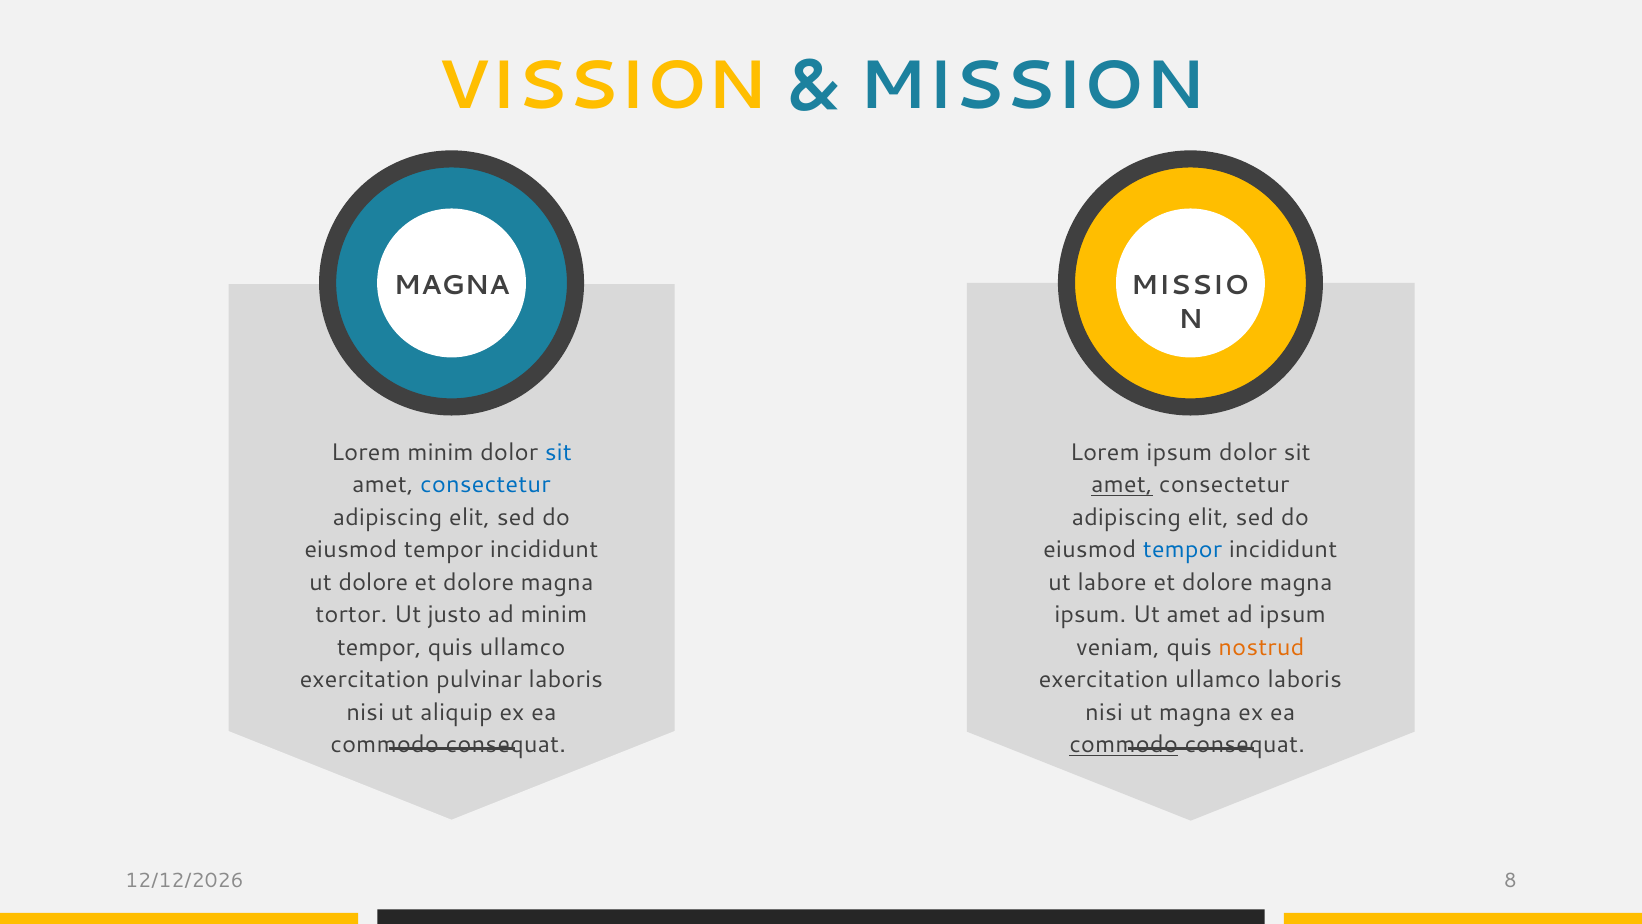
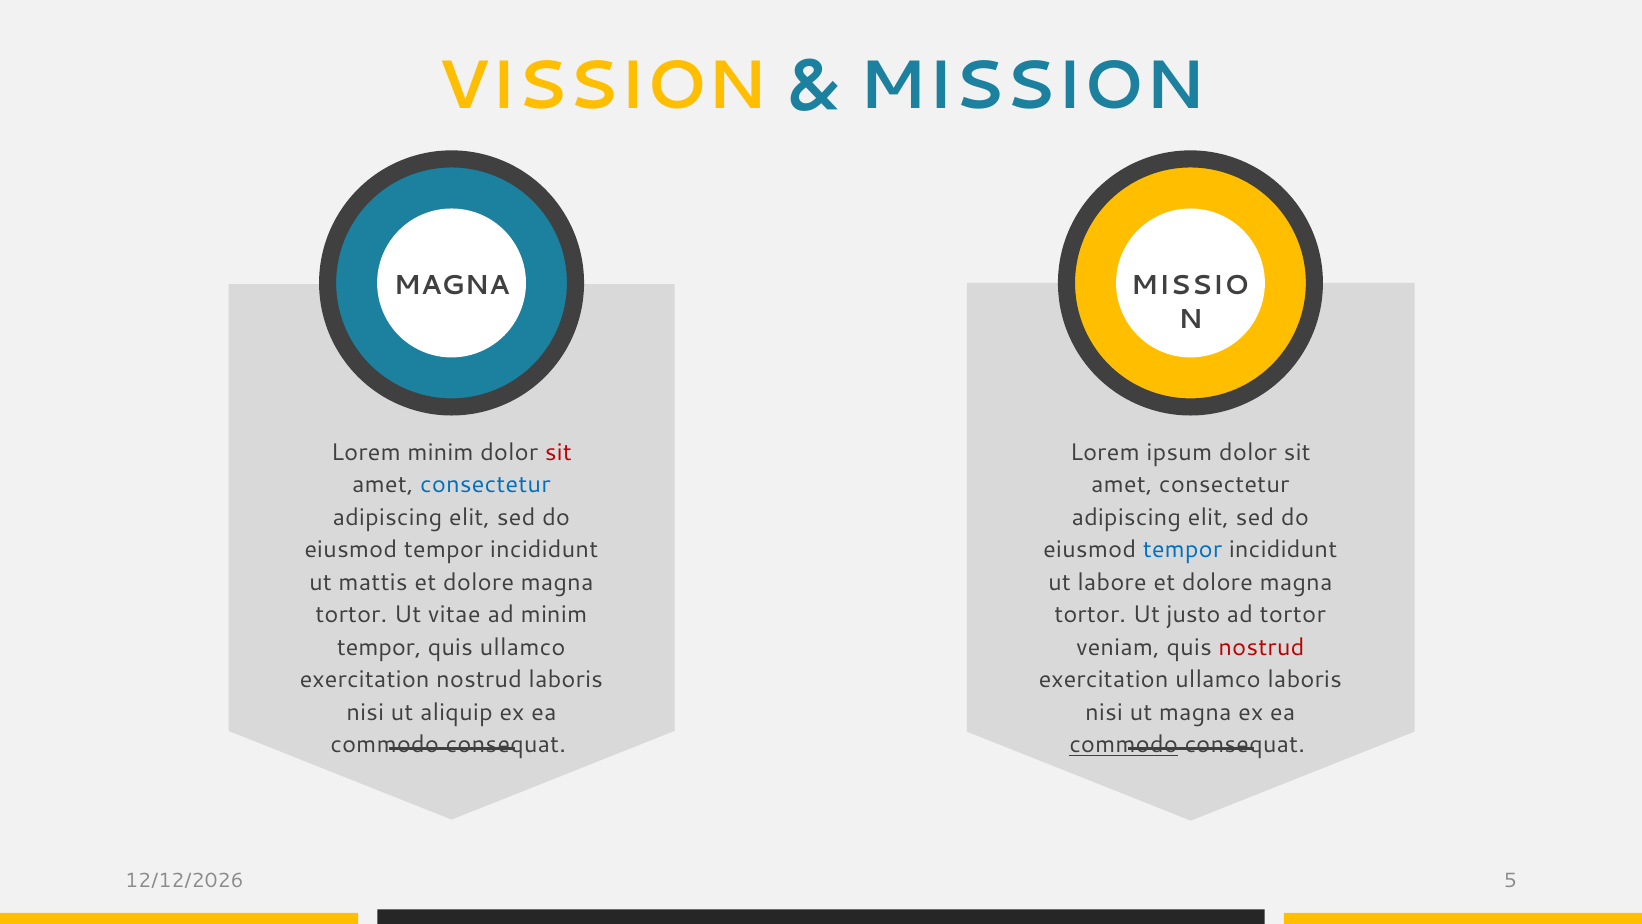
sit colour: blue -> red (558, 452)
amet underline: present -> none (1122, 485)
ut dolore: dolore -> mattis (373, 582)
justo: justo -> vitae (454, 615)
ipsum: ipsum -> tortor (1090, 615)
Ut amet: amet -> justo (1193, 615)
ad ipsum: ipsum -> tortor (1293, 615)
nostrud colour: orange -> red (1261, 647)
exercitation pulvinar: pulvinar -> nostrud (479, 680)
8: 8 -> 5 (1510, 880)
